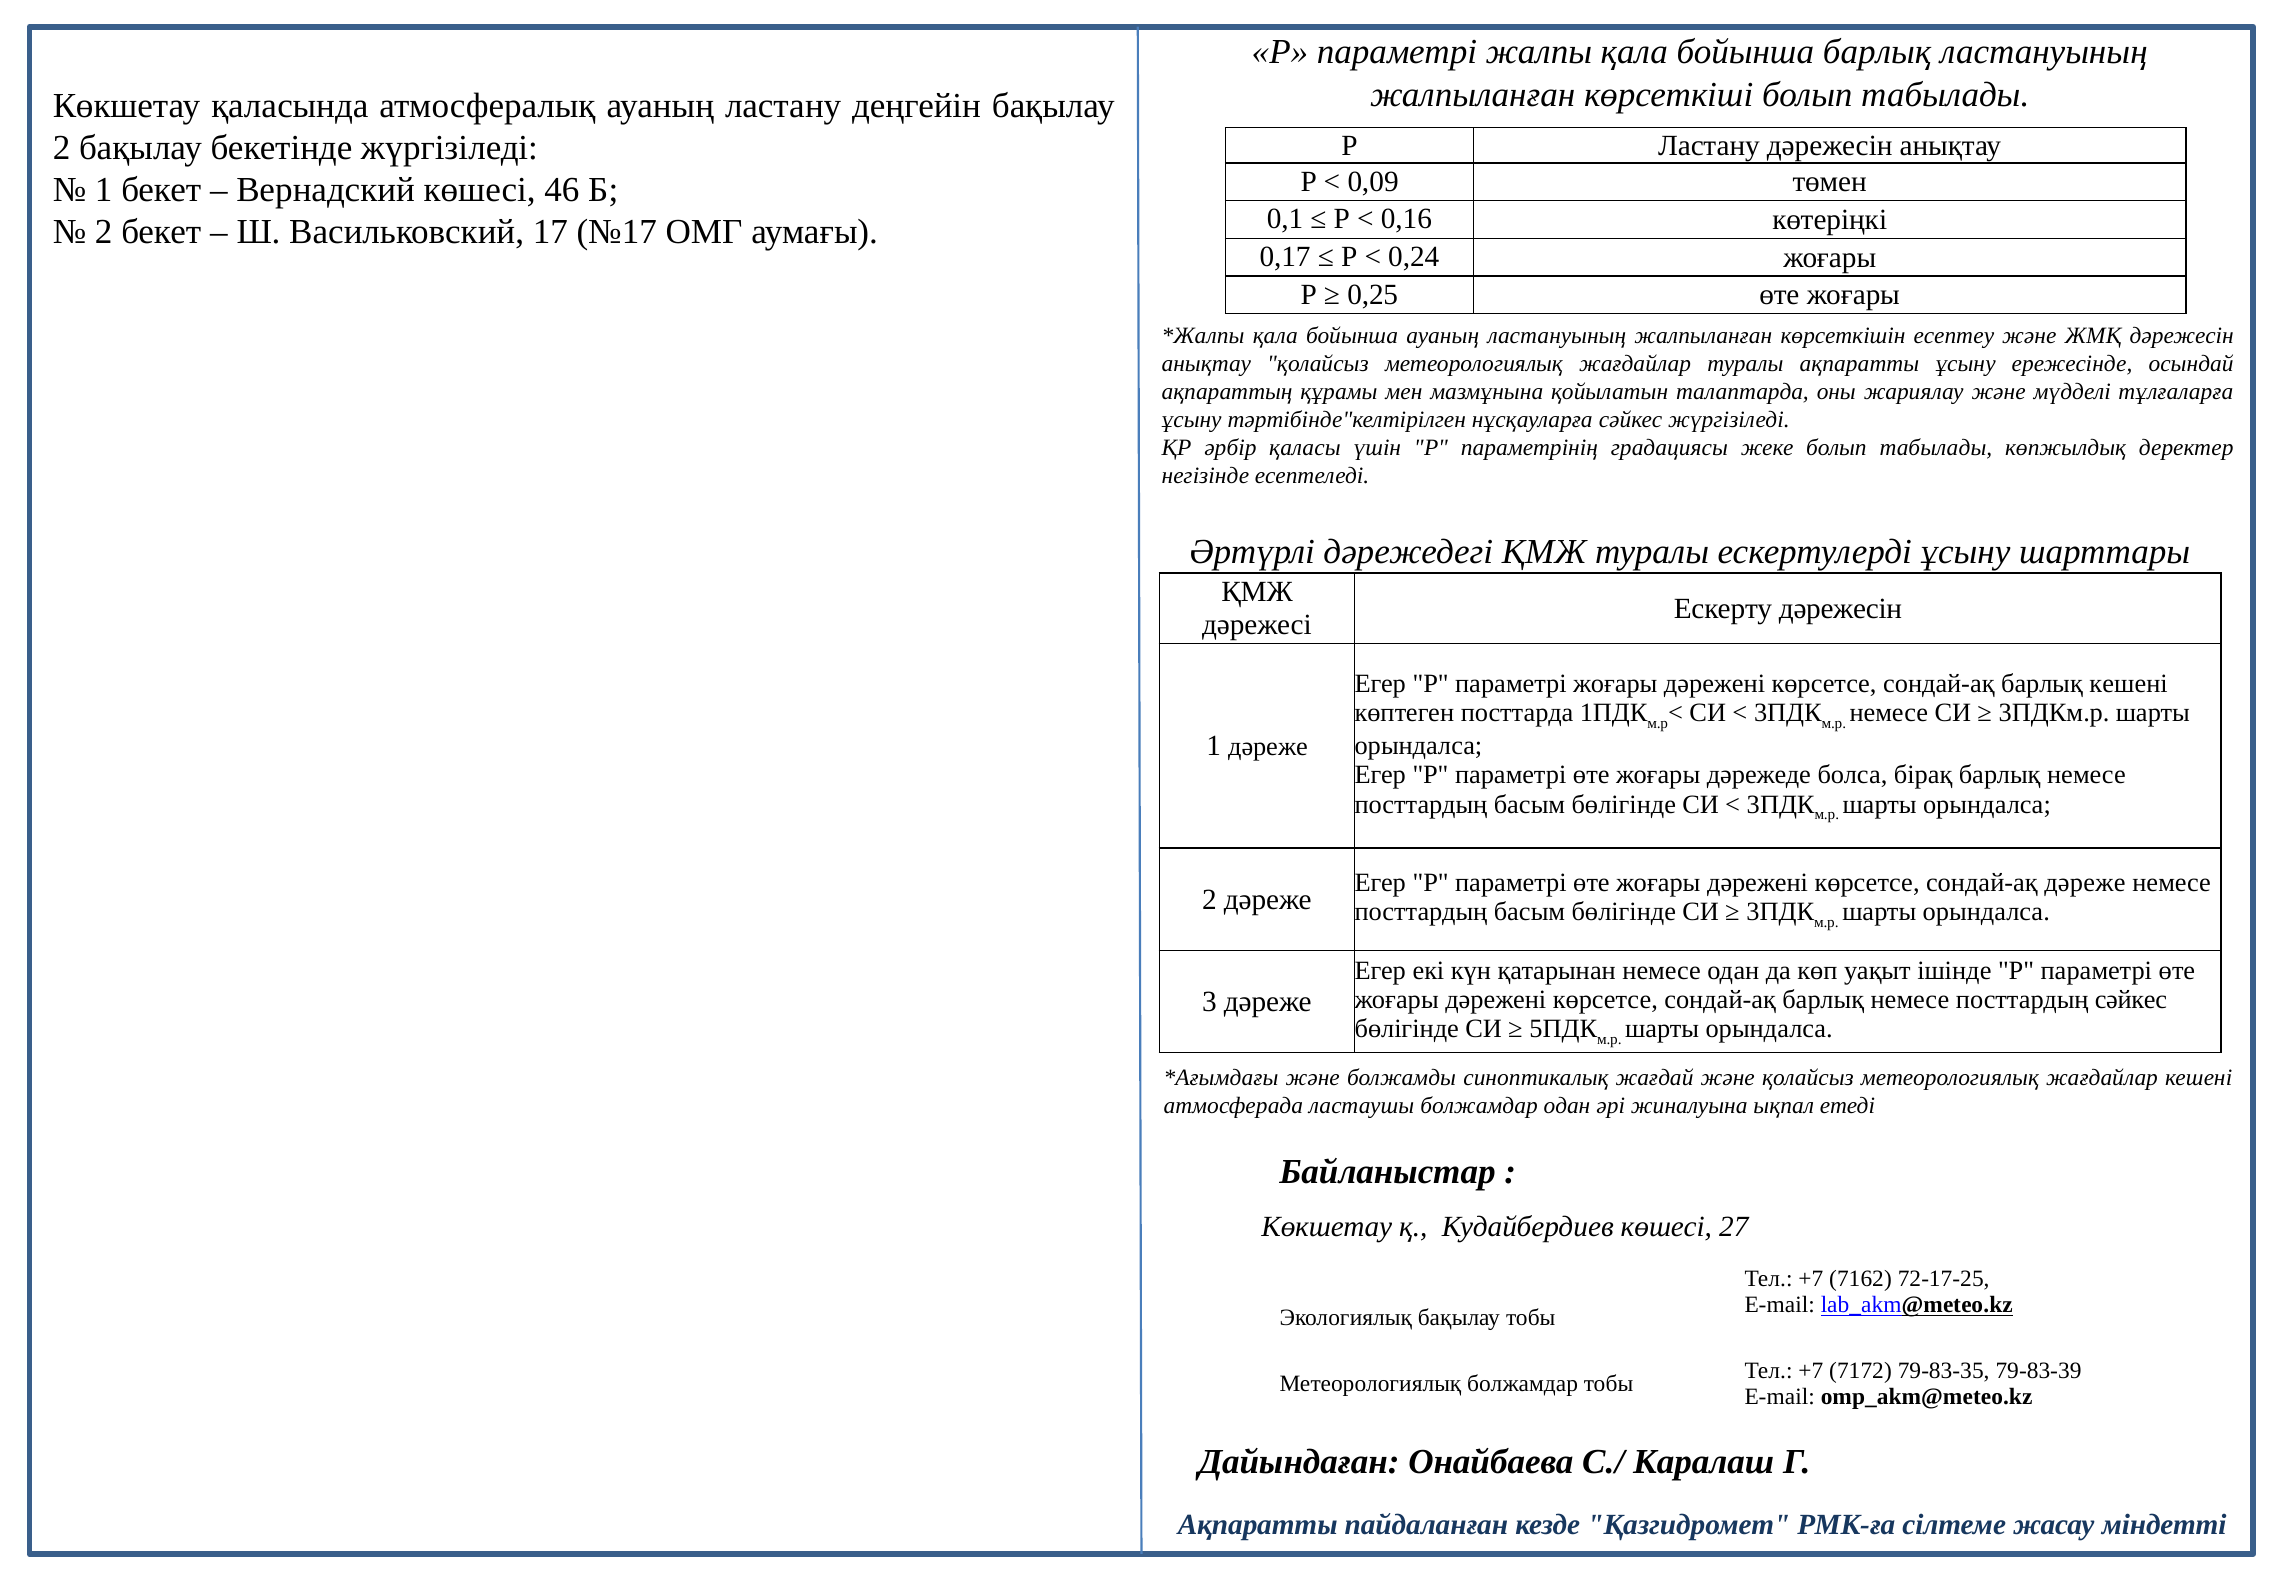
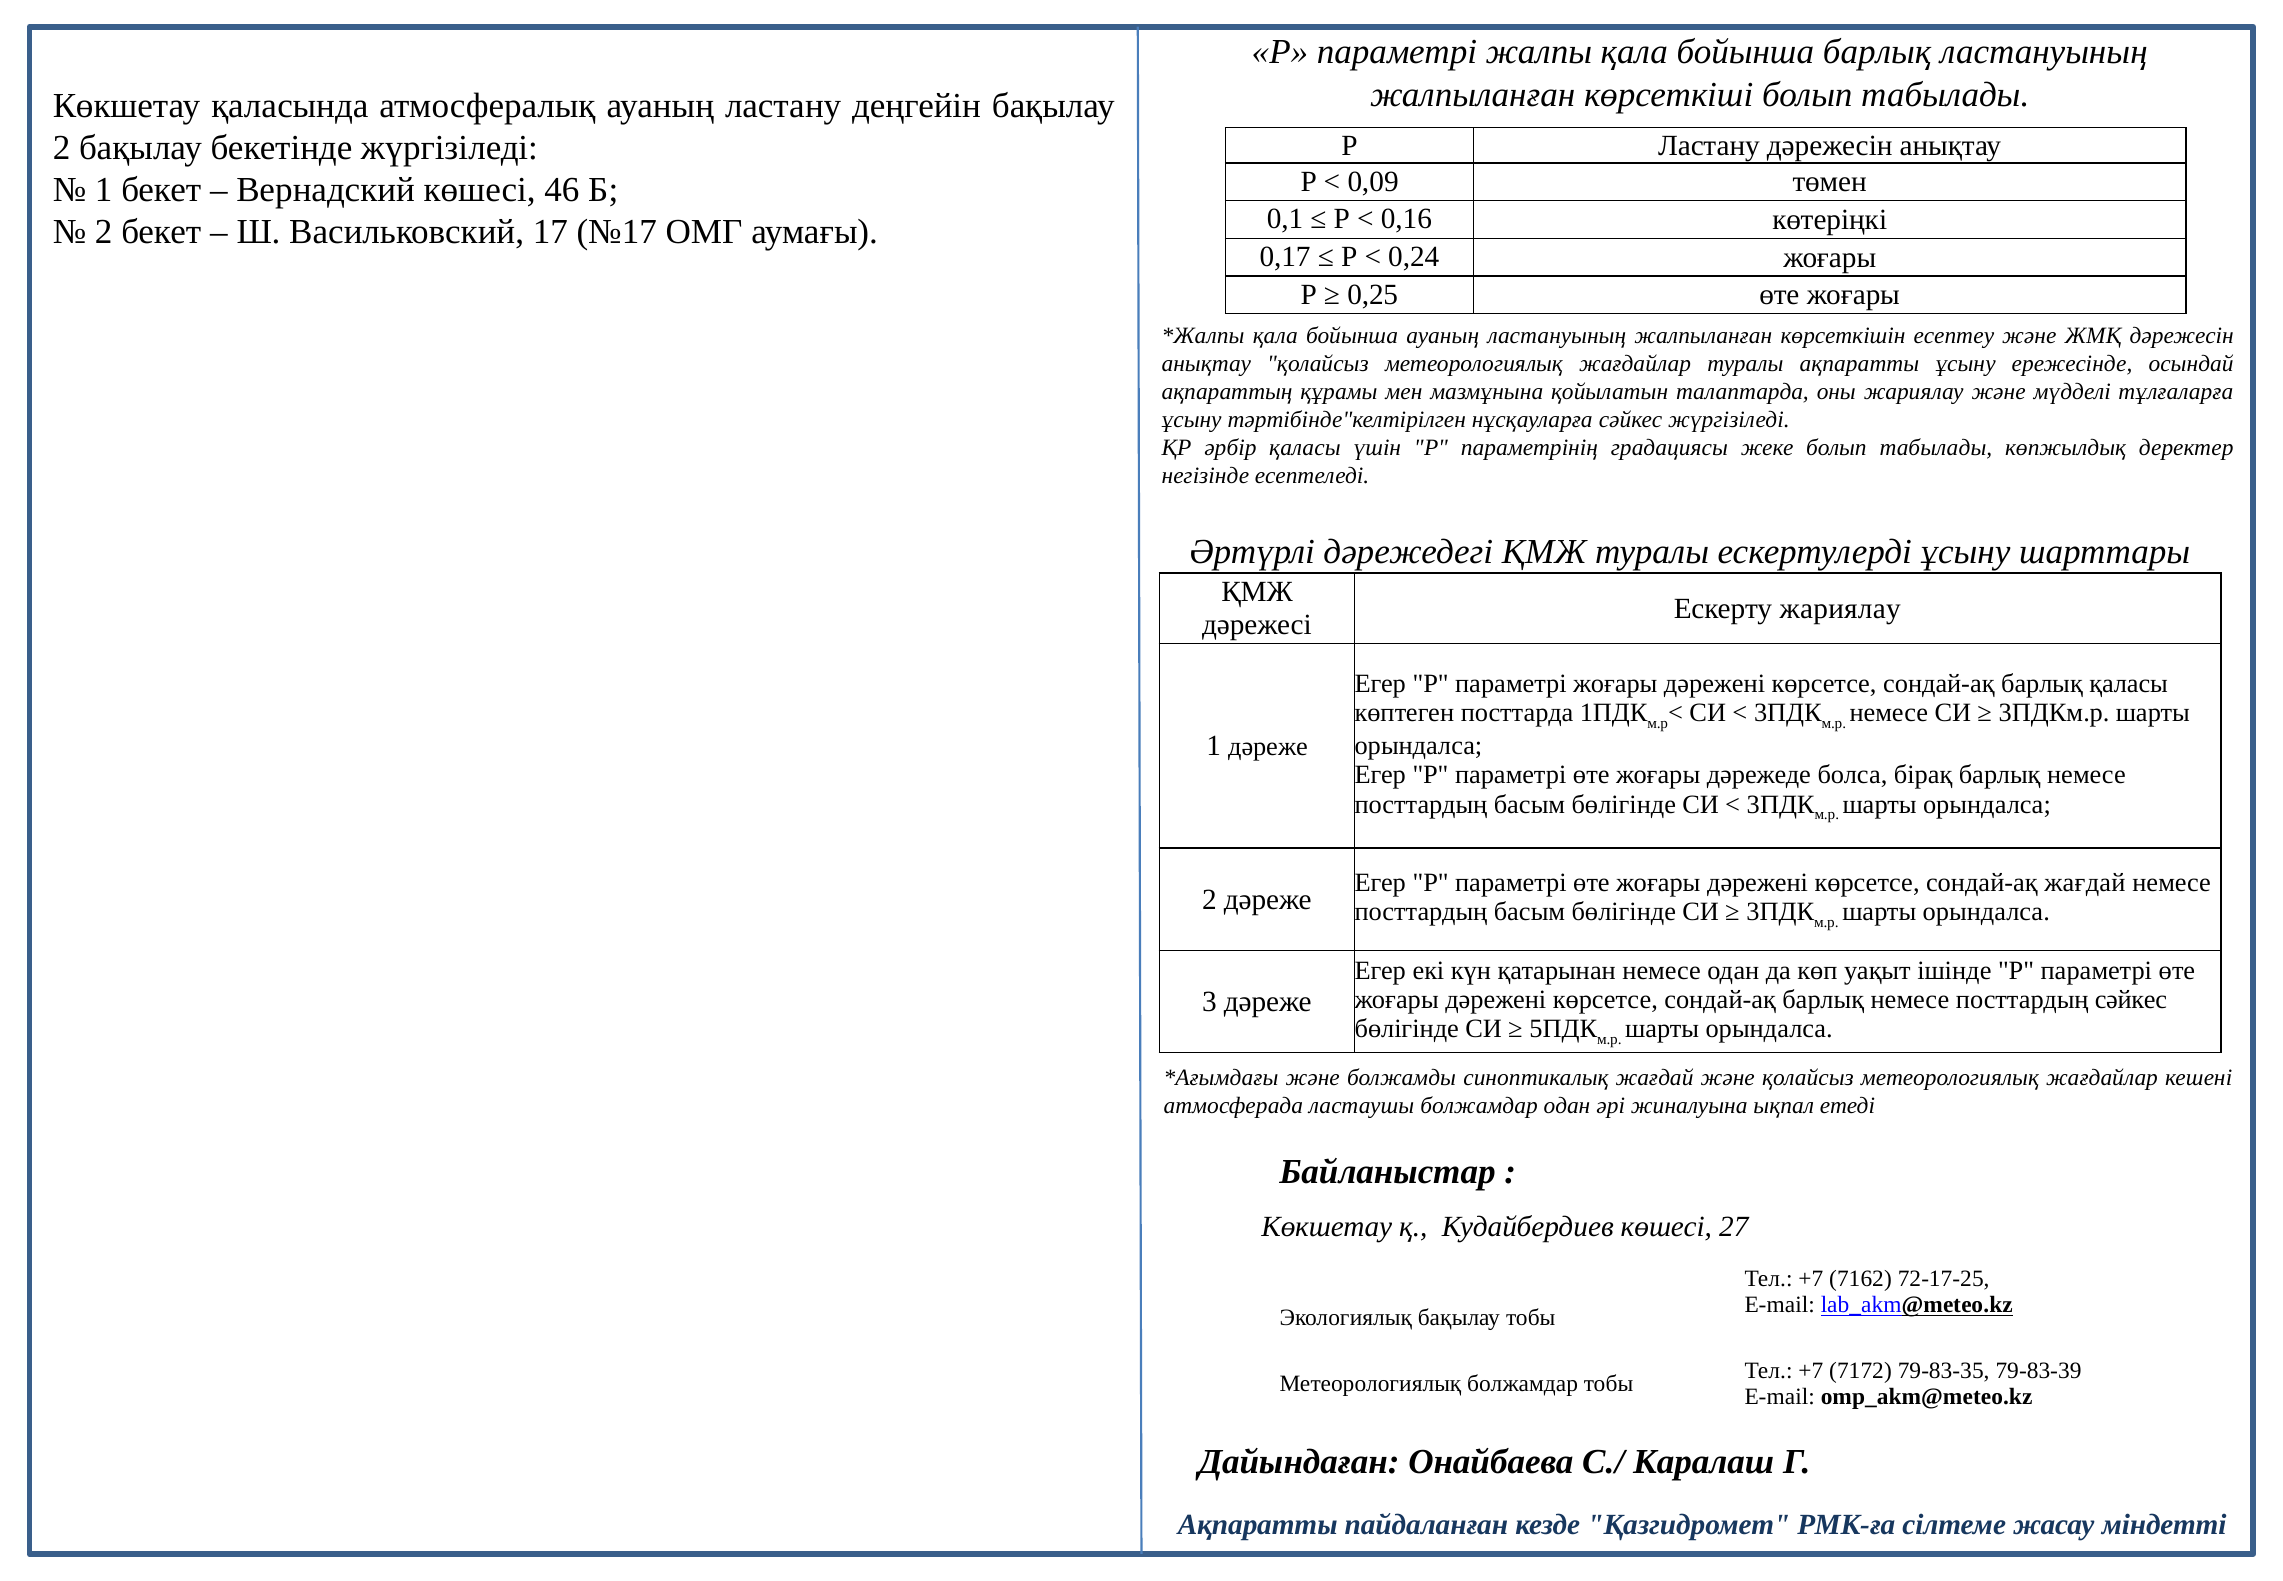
Ескерту дәрежесін: дәрежесін -> жариялау (1840, 608)
барлық кешені: кешені -> қаласы (2129, 683)
сондай-ақ дәреже: дәреже -> жағдай (2085, 883)
